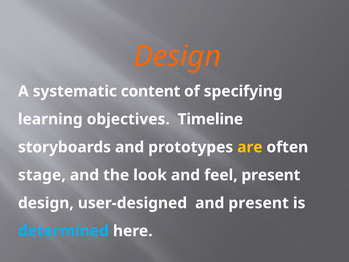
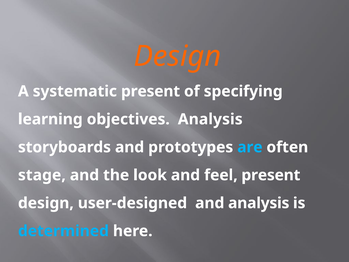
systematic content: content -> present (151, 91)
objectives Timeline: Timeline -> Analysis (210, 119)
are colour: yellow -> light blue (250, 147)
and present: present -> analysis (259, 203)
